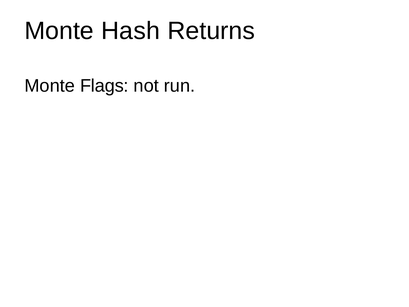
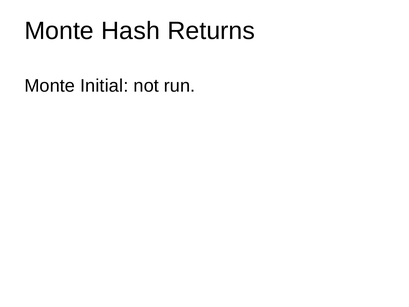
Flags: Flags -> Initial (104, 86)
